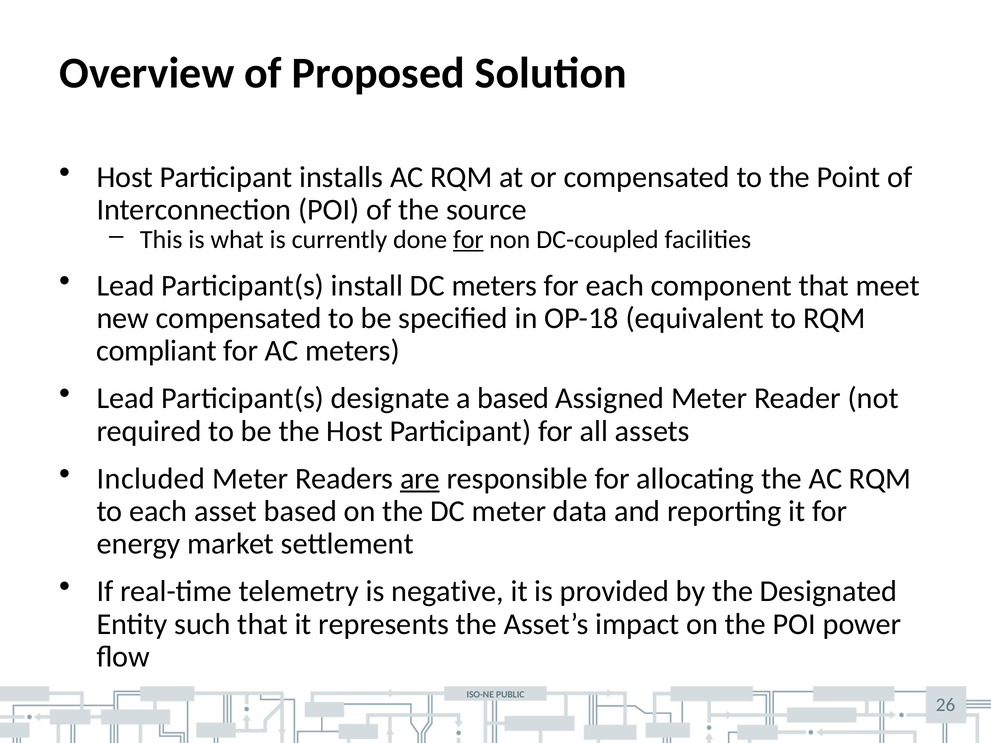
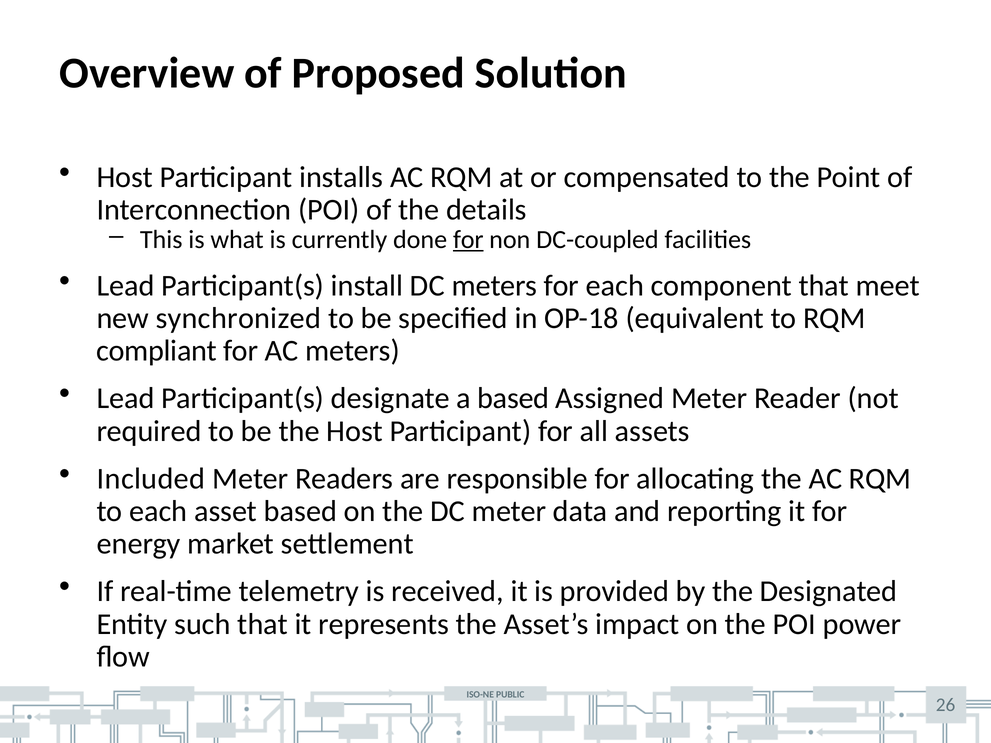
source: source -> details (486, 210)
new compensated: compensated -> synchronized (238, 318)
are underline: present -> none (420, 479)
negative: negative -> received (448, 592)
